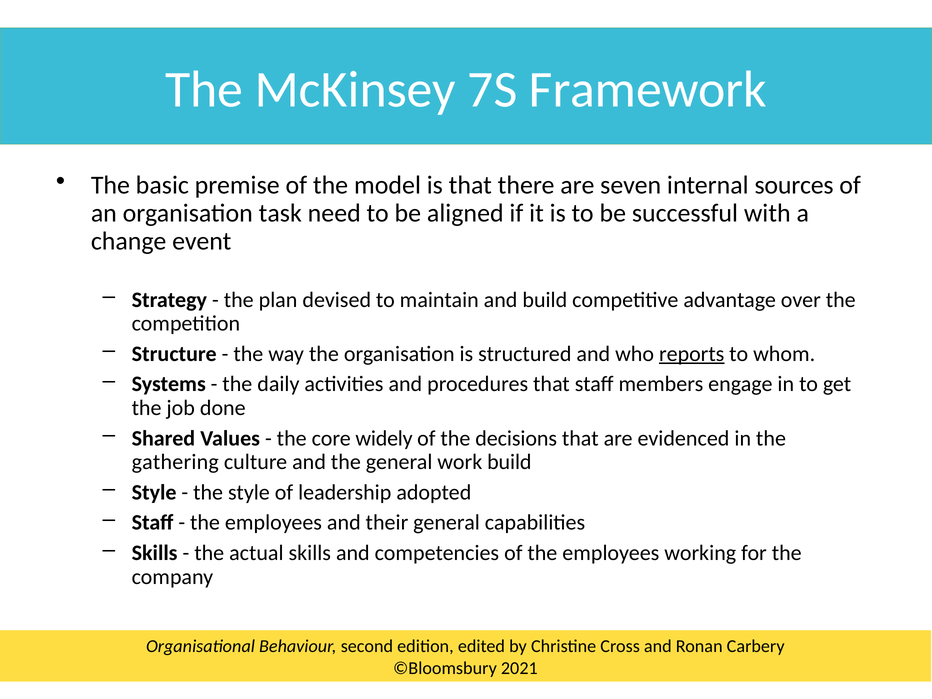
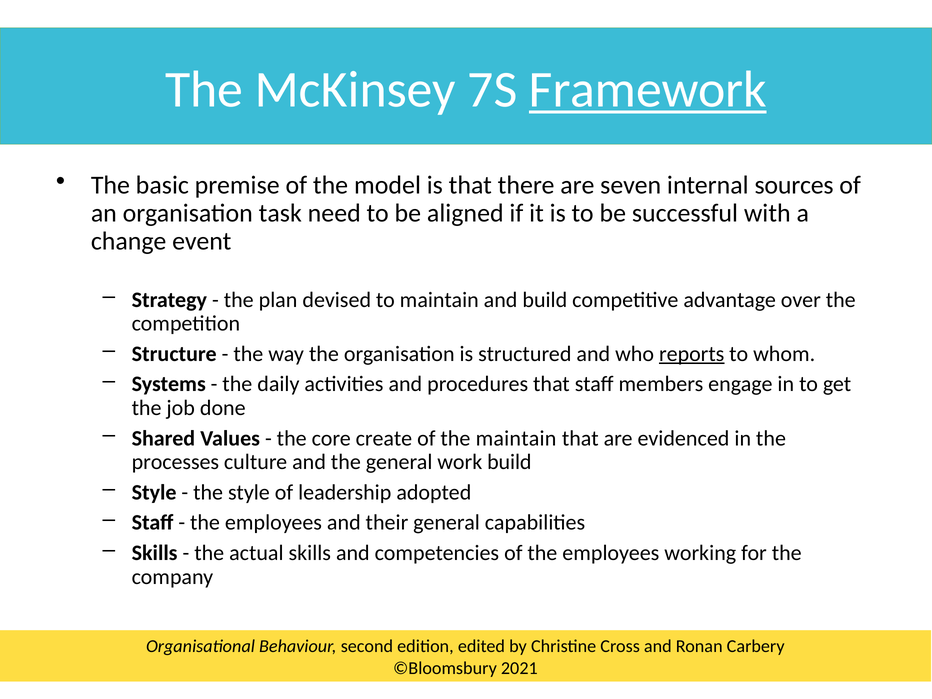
Framework underline: none -> present (648, 90)
widely: widely -> create (384, 438)
the decisions: decisions -> maintain (516, 438)
gathering: gathering -> processes (175, 462)
